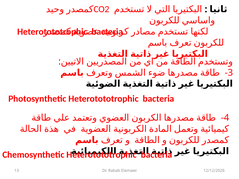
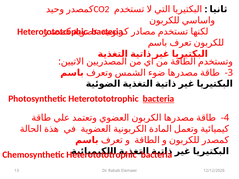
bacteria underline: none -> present (158, 99)
